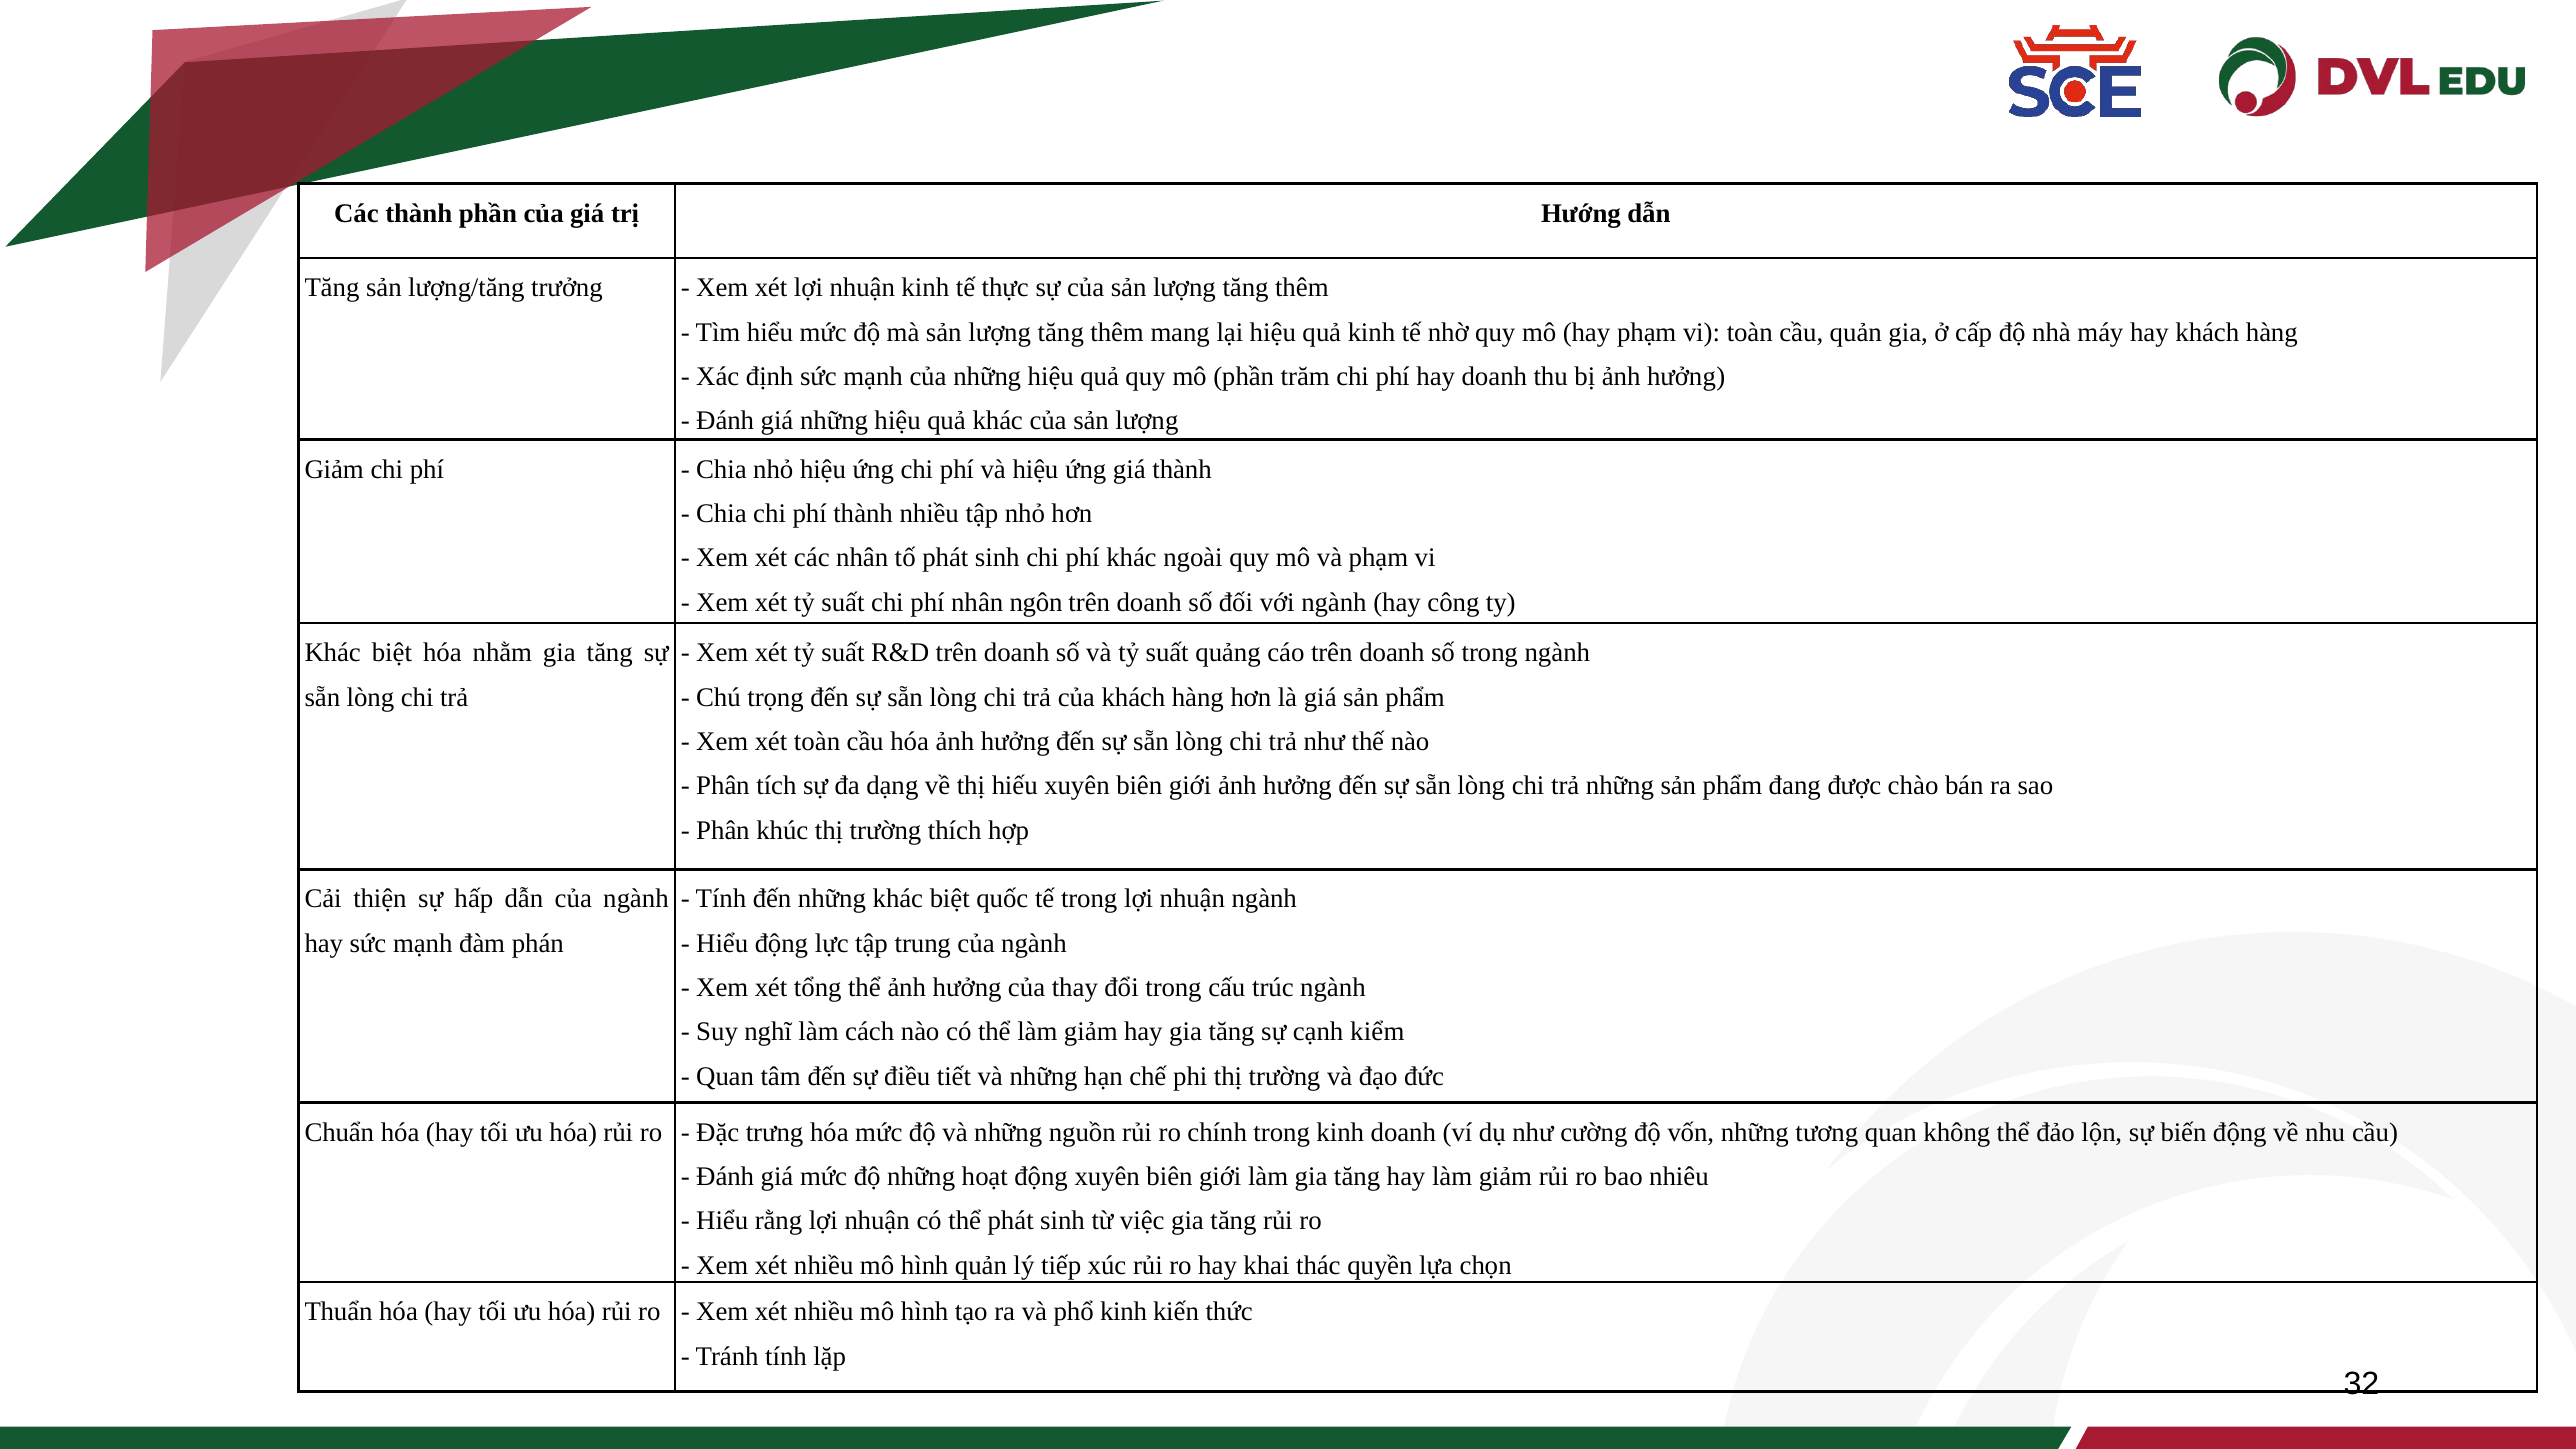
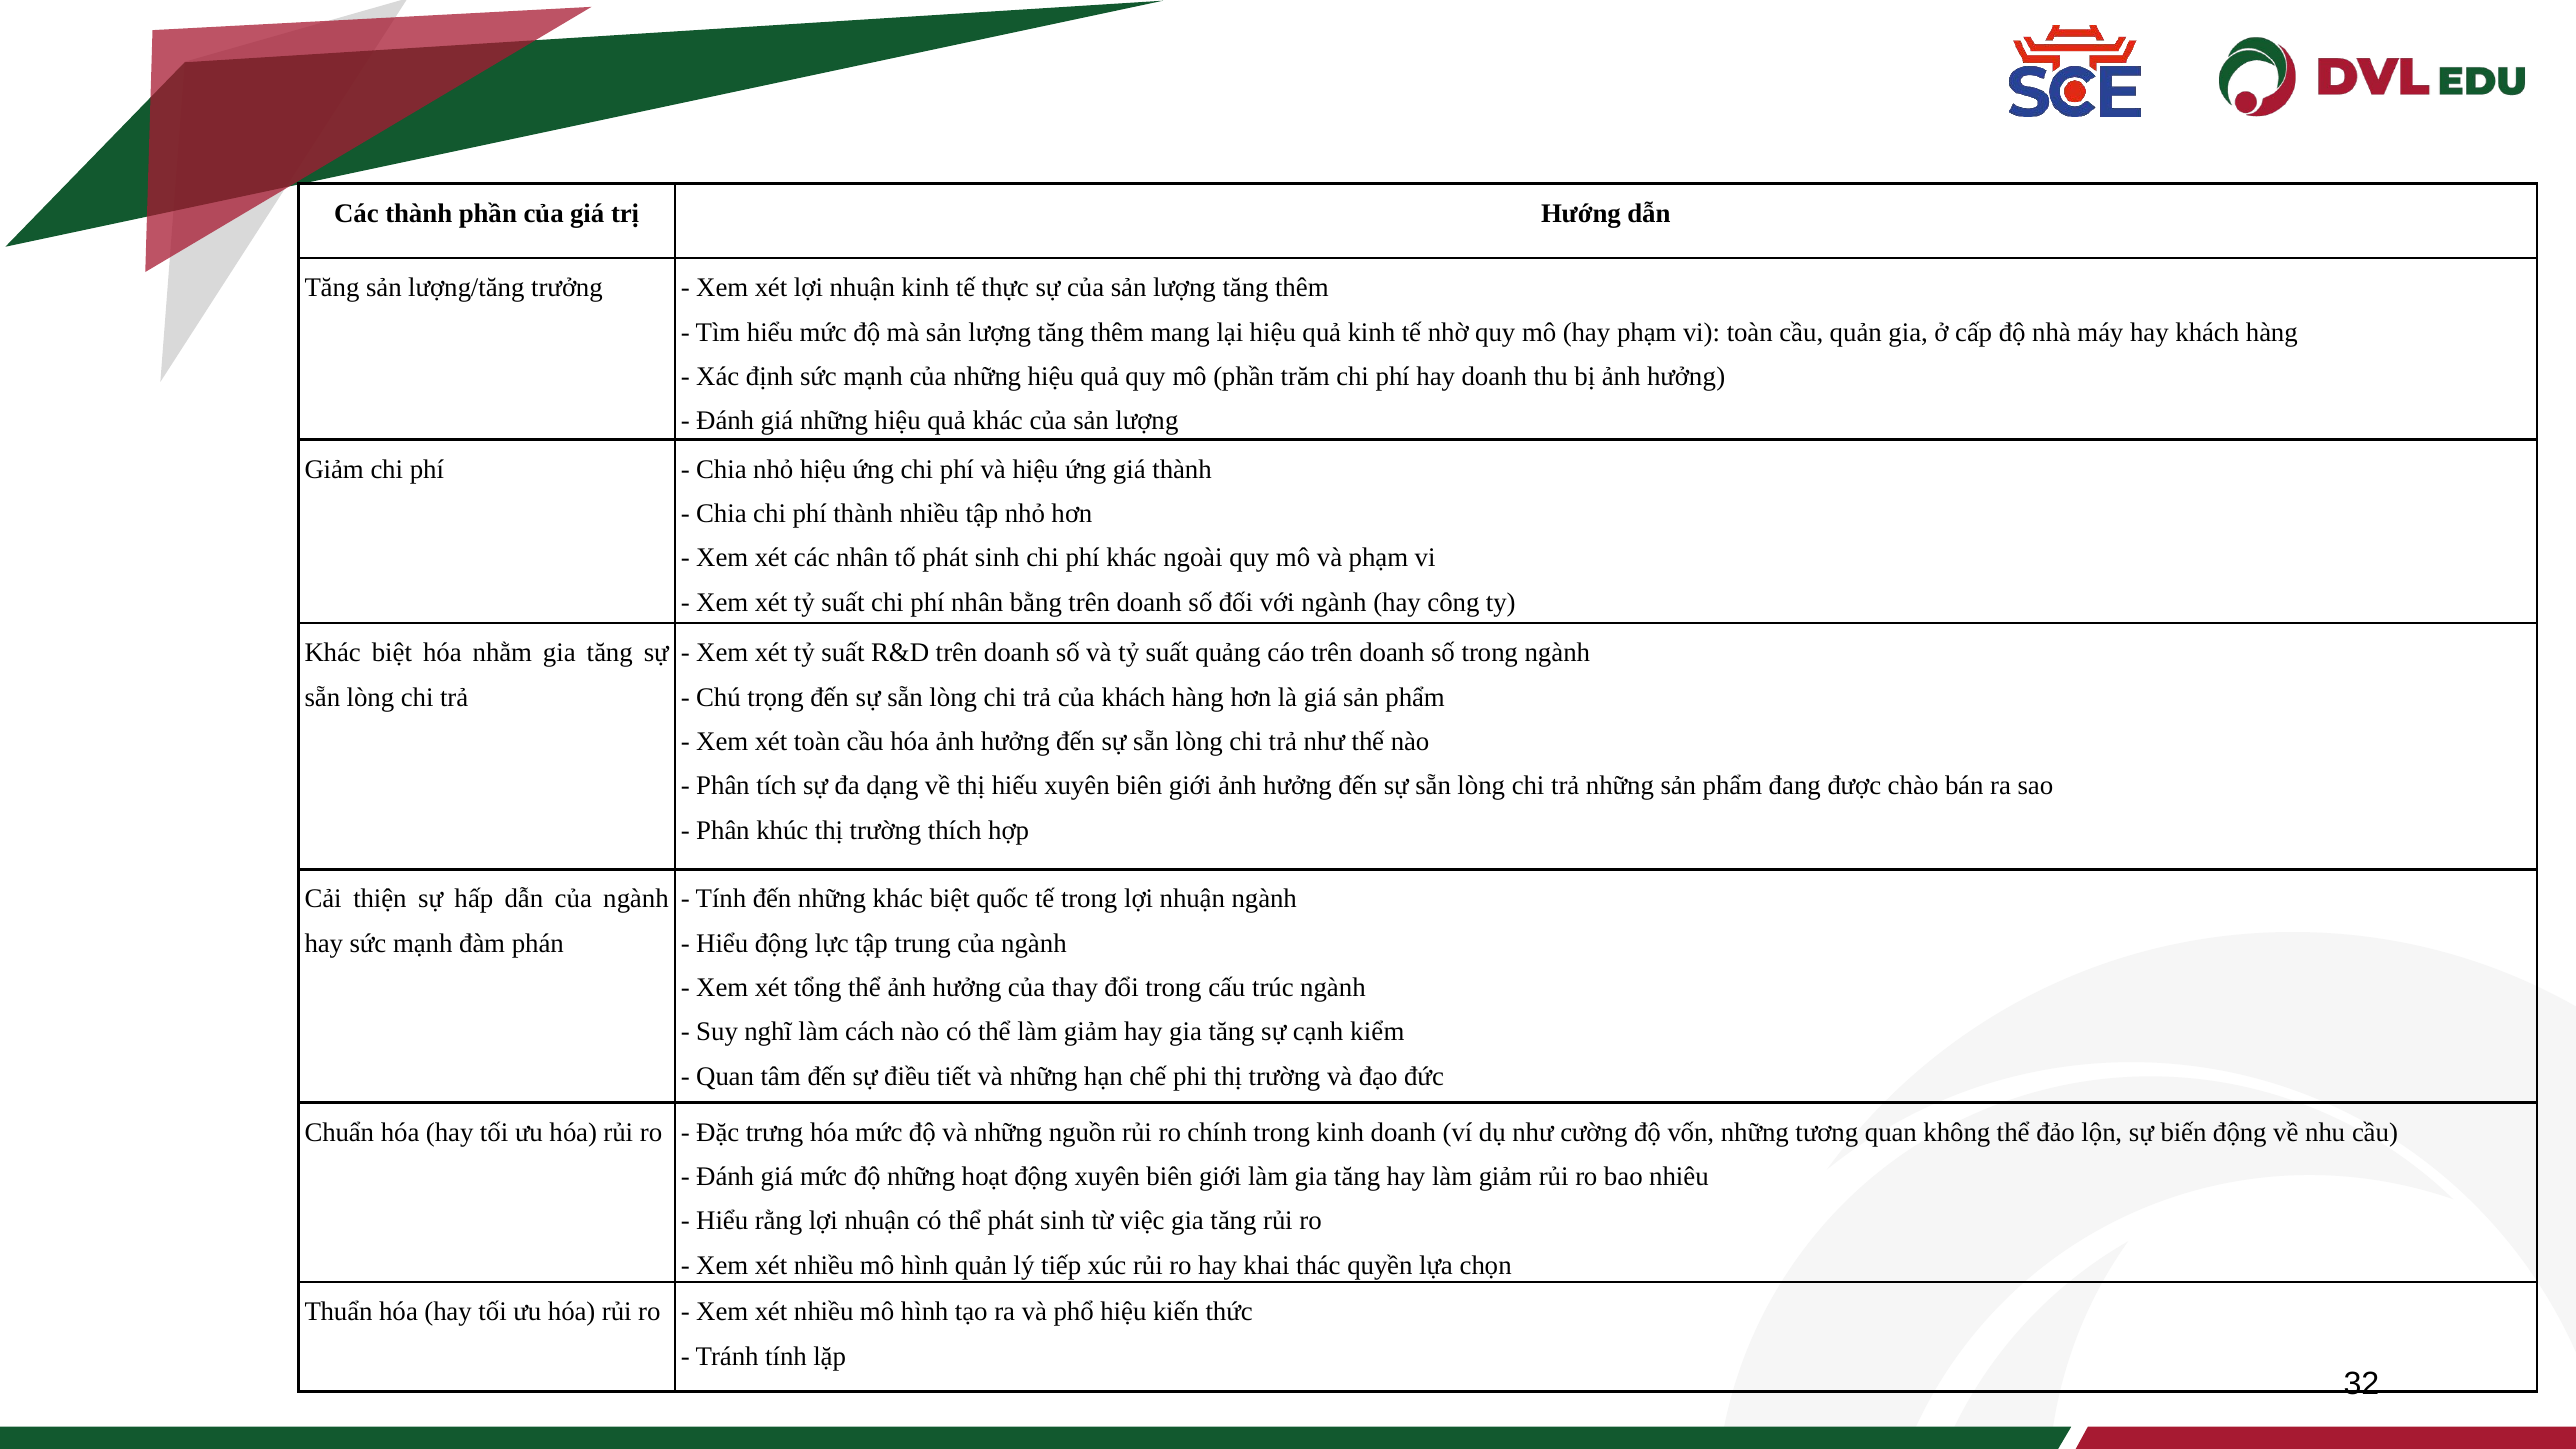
ngôn: ngôn -> bằng (1036, 602)
phổ kinh: kinh -> hiệu (1123, 1312)
